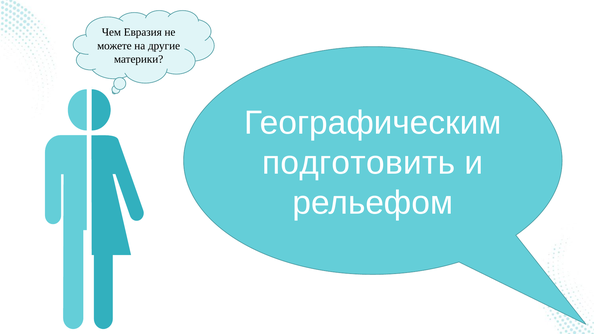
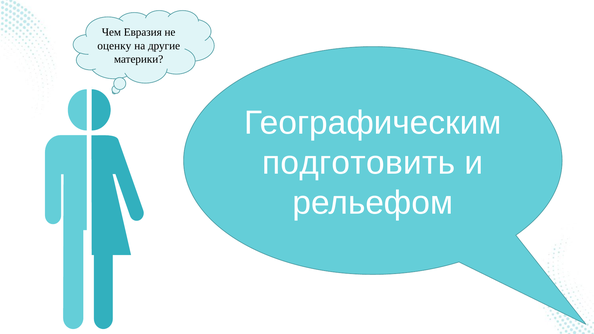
можете: можете -> оценку (114, 46)
